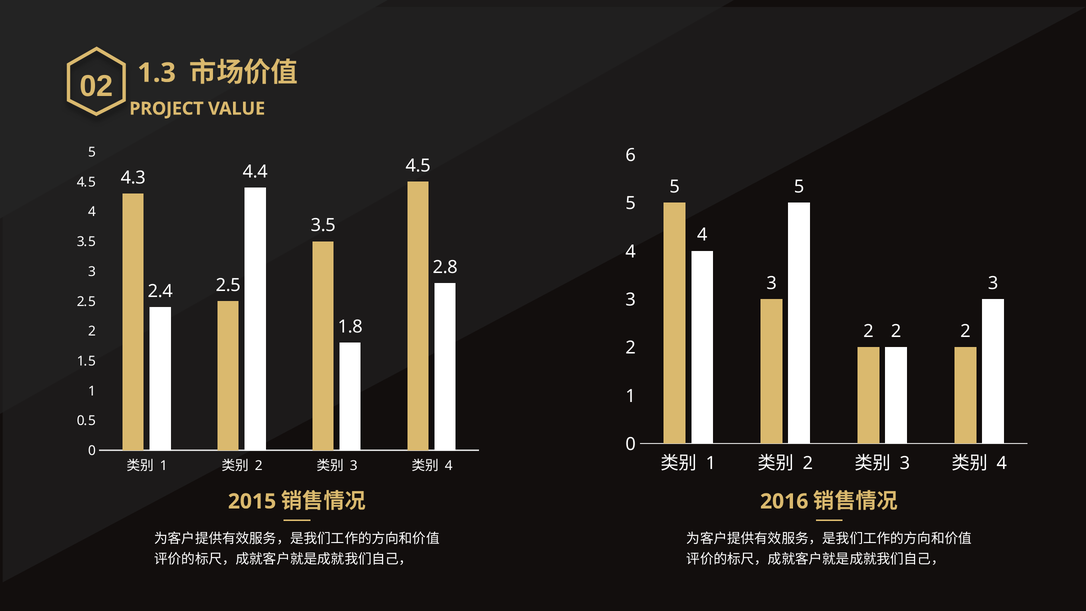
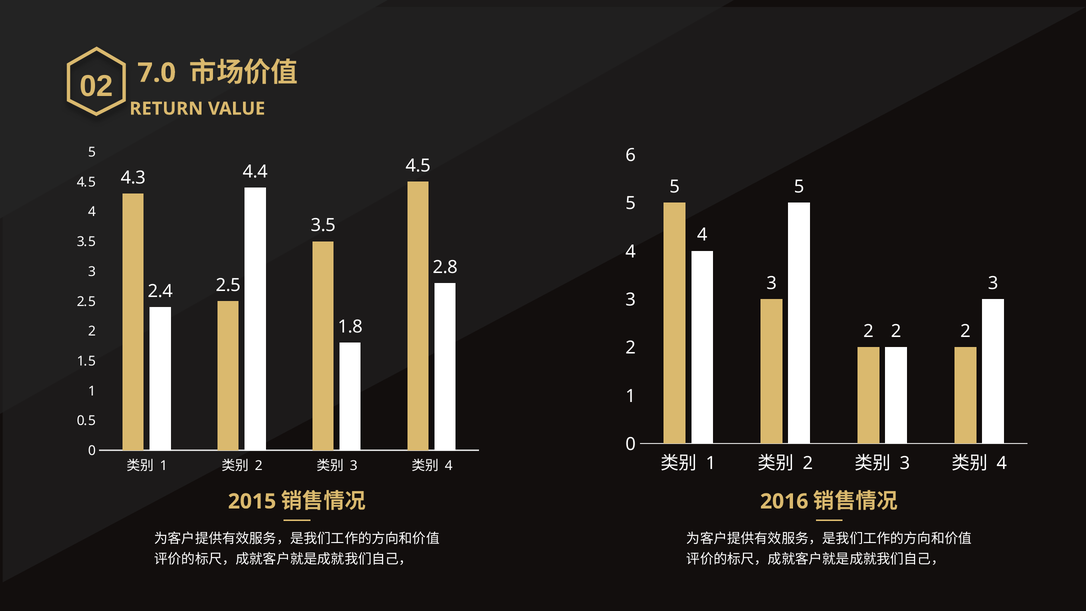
1.3: 1.3 -> 7.0 (157, 73)
PROJECT: PROJECT -> RETURN (166, 109)
